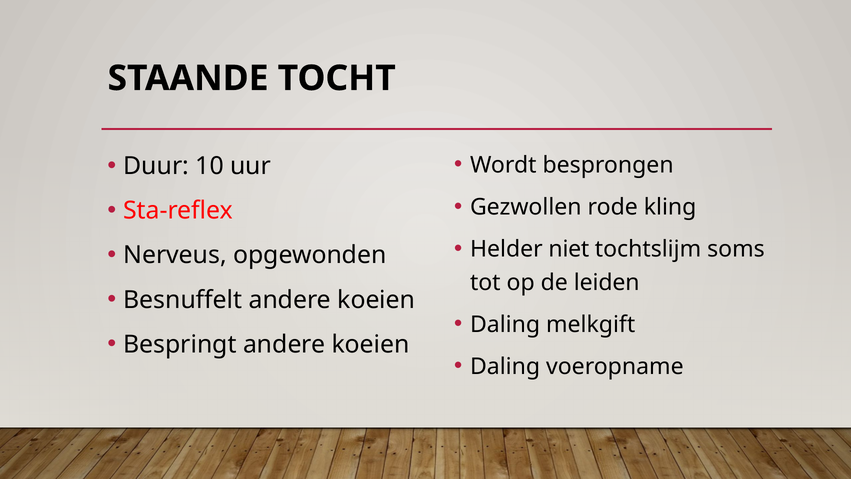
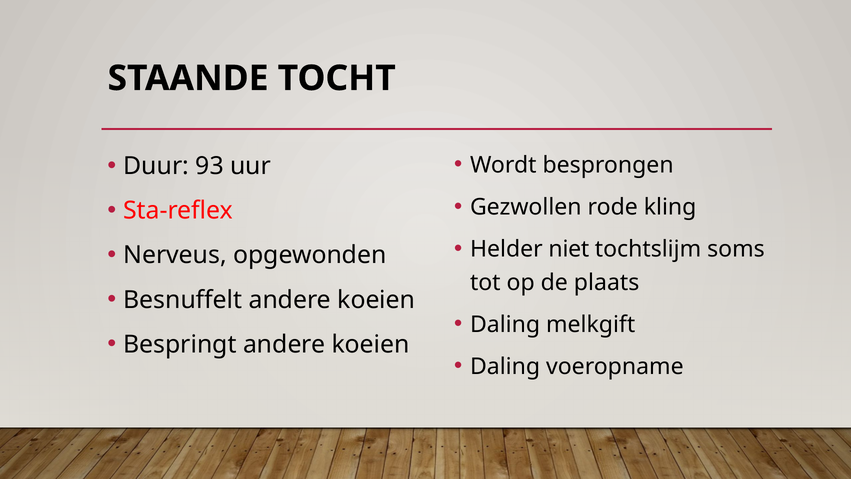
10: 10 -> 93 (210, 166)
leiden: leiden -> plaats (607, 282)
